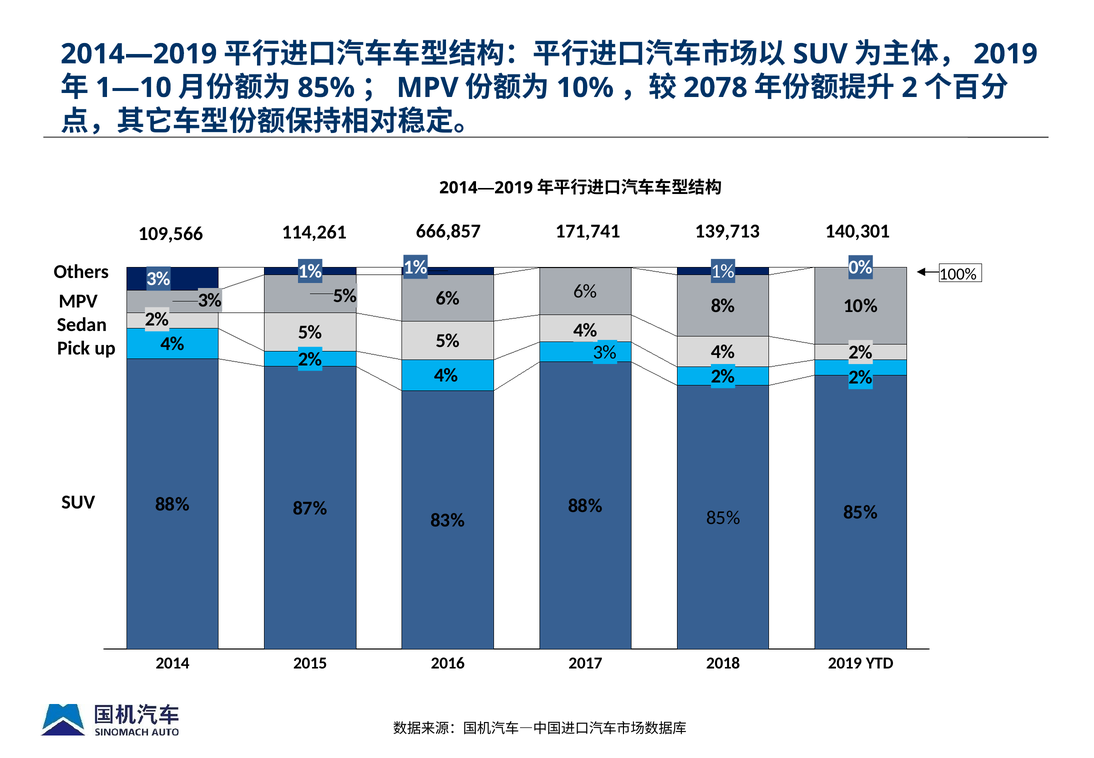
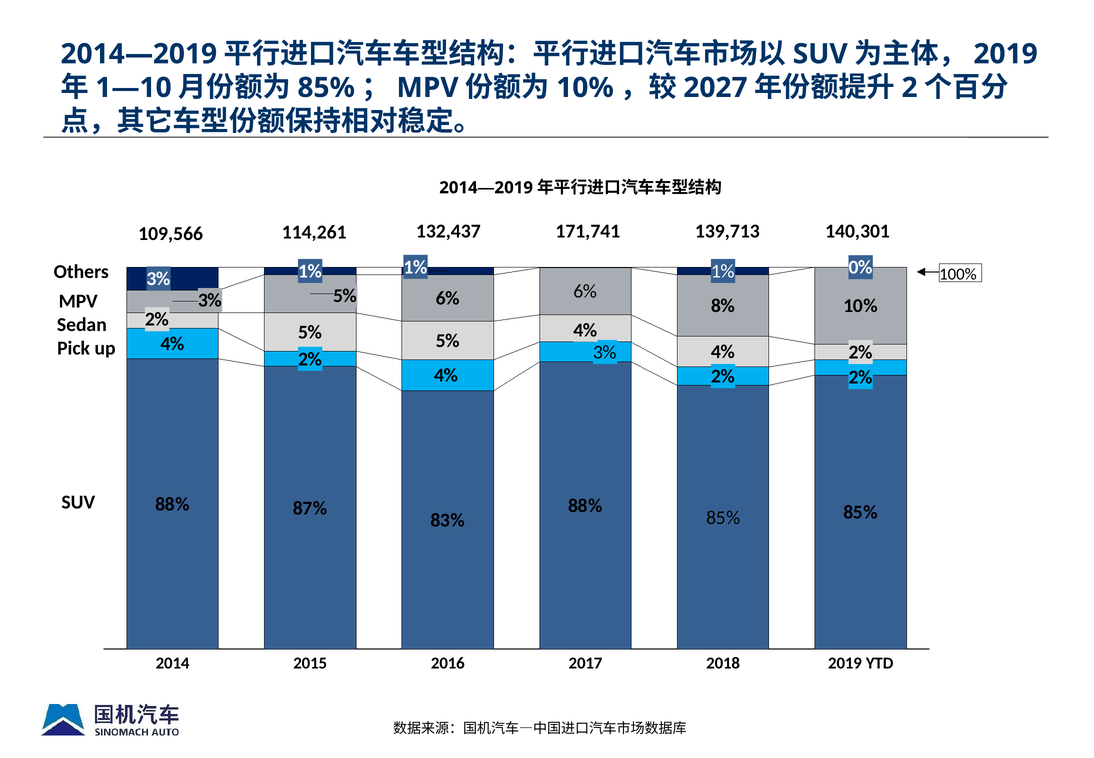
2078: 2078 -> 2027 (715, 88)
666,857: 666,857 -> 132,437 (448, 231)
